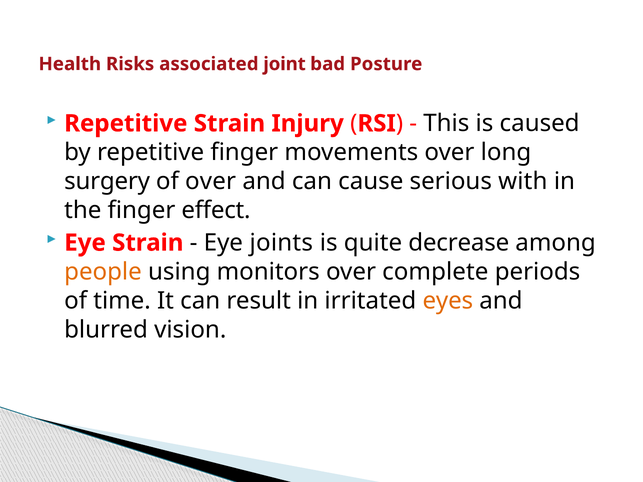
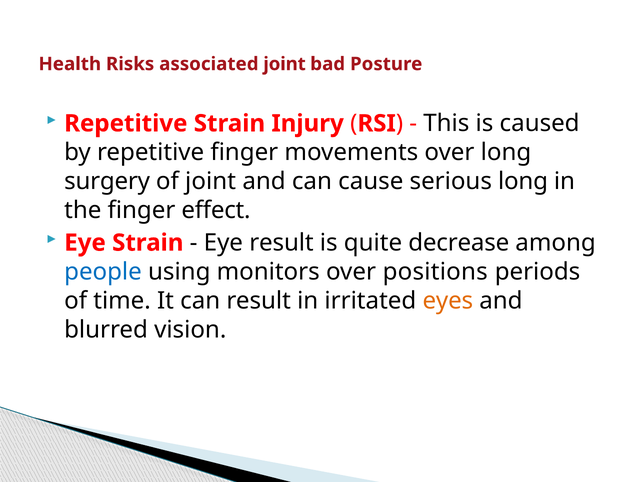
of over: over -> joint (211, 181)
serious with: with -> long (523, 181)
Eye joints: joints -> result (281, 243)
people colour: orange -> blue (103, 272)
complete: complete -> positions (435, 272)
